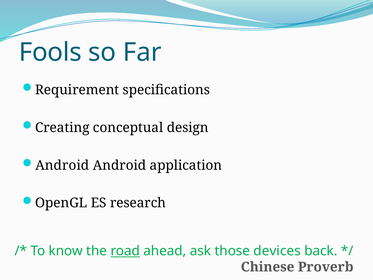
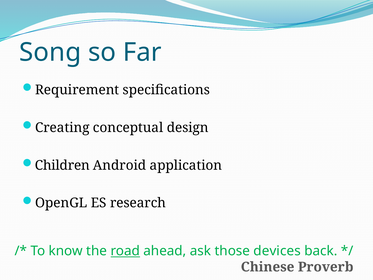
Fools: Fools -> Song (50, 52)
Android: Android -> Children (62, 165)
